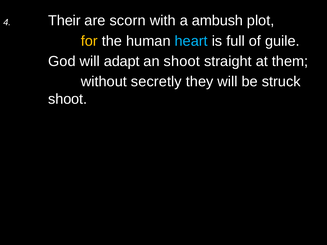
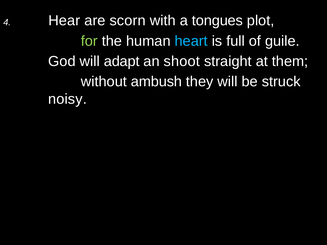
Their: Their -> Hear (64, 21)
ambush: ambush -> tongues (217, 21)
for colour: yellow -> light green (89, 41)
secretly: secretly -> ambush (156, 82)
shoot: shoot -> noisy (67, 99)
